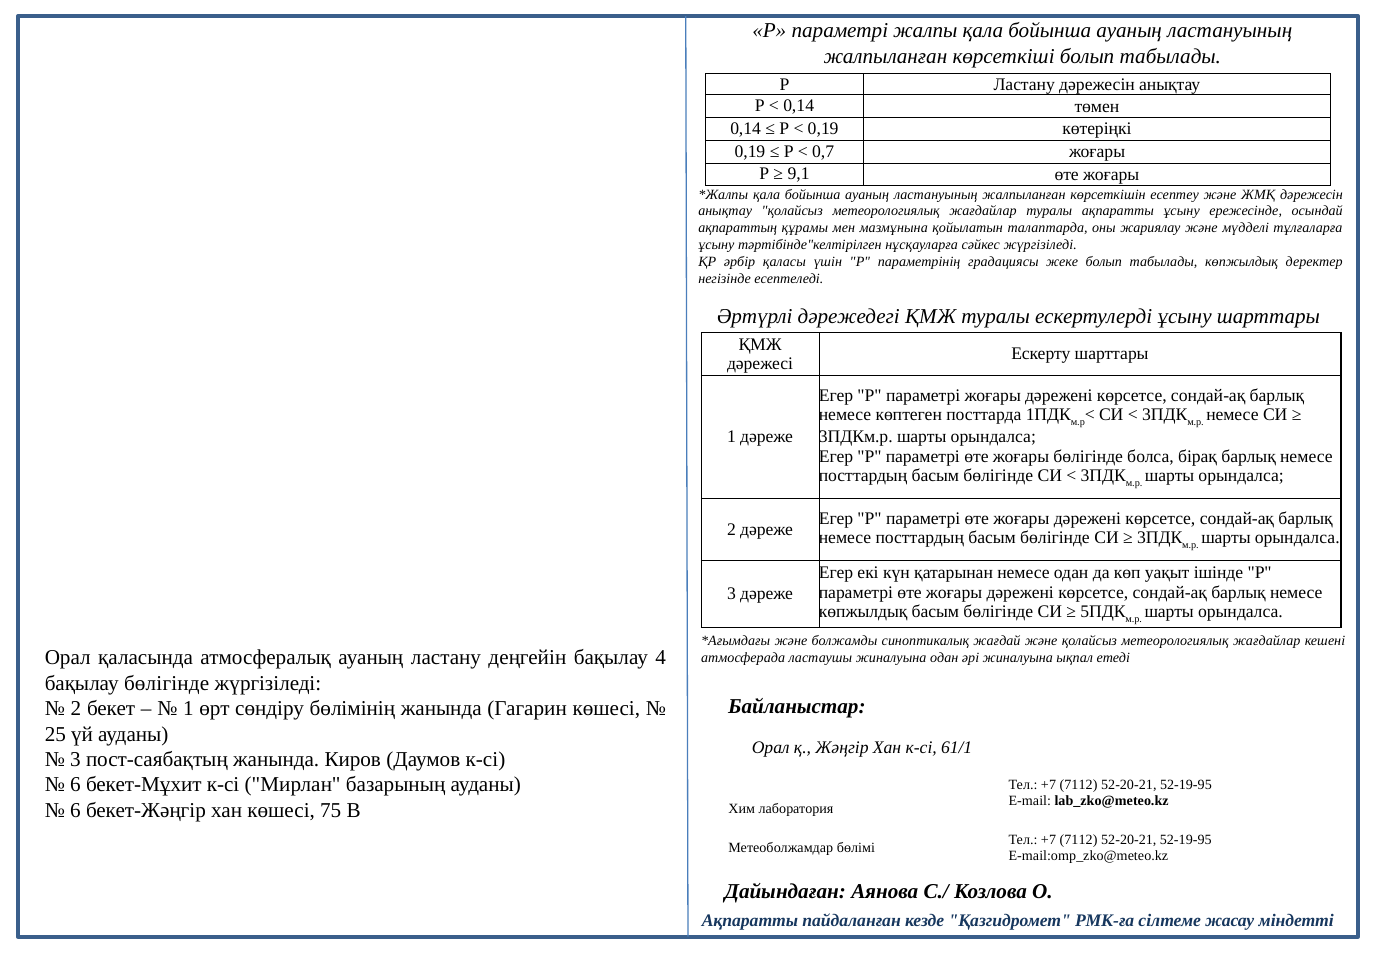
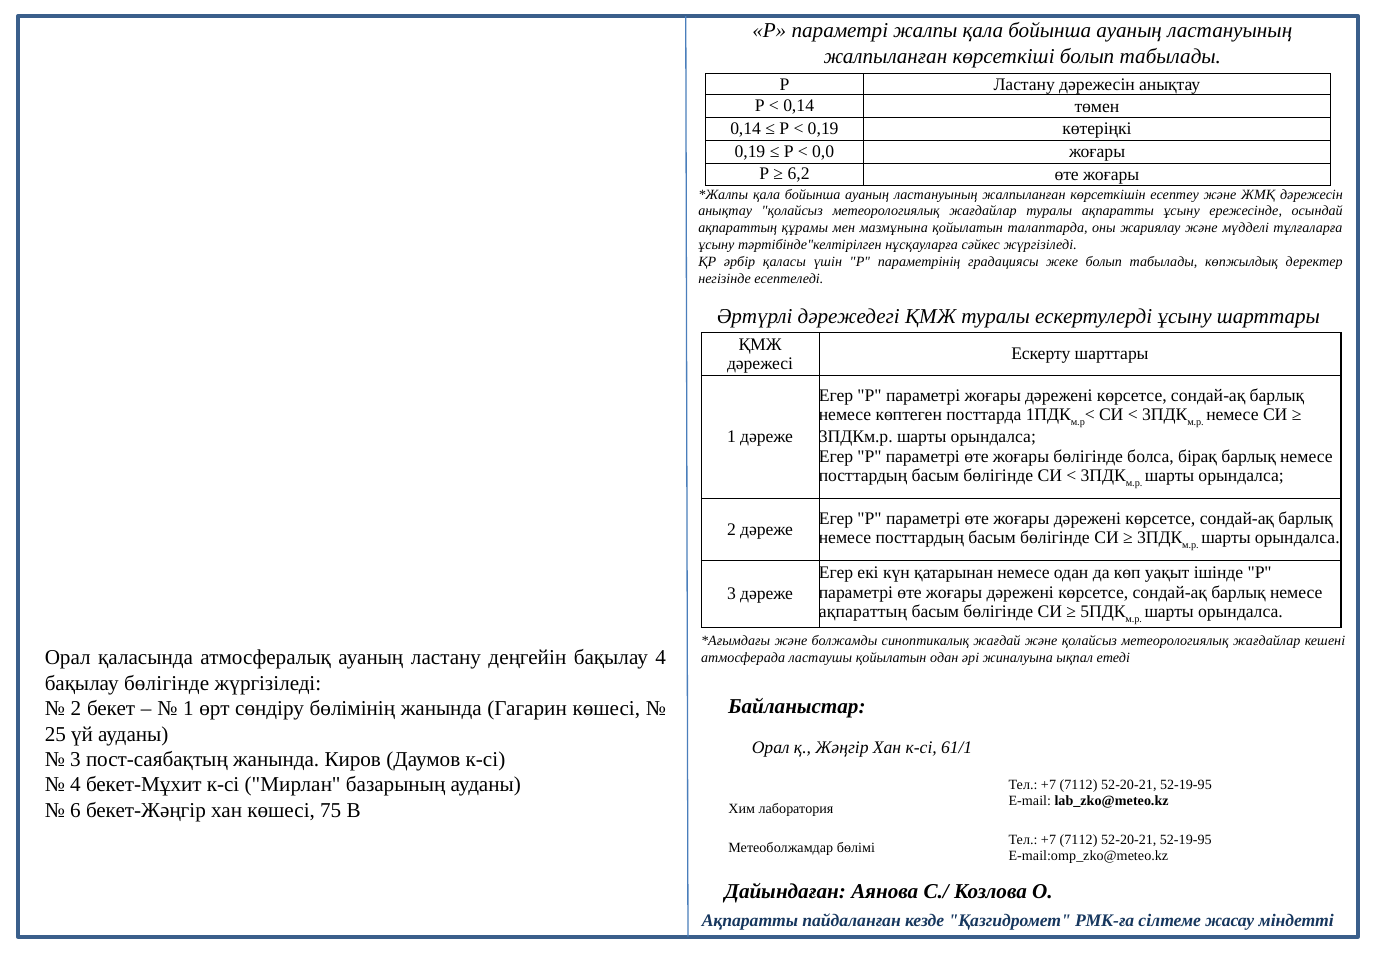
0,7: 0,7 -> 0,0 (823, 151)
9,1: 9,1 -> 6,2 (799, 174)
көпжылдық: көпжылдық -> ақпараттың (863, 612)
ластаушы жиналуына: жиналуына -> қойылатын (891, 658)
6: 6 -> 4 (75, 785)
